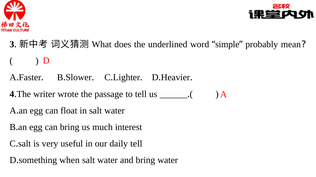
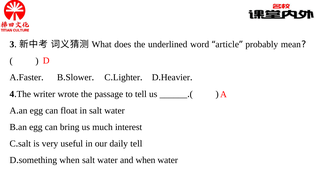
simple: simple -> article (227, 45)
and bring: bring -> when (145, 161)
